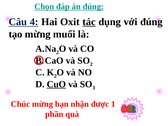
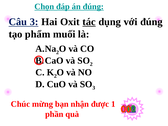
Câu 4: 4 -> 3 (34, 22)
tạo mừng: mừng -> phẩm (38, 34)
CuO underline: present -> none (56, 84)
